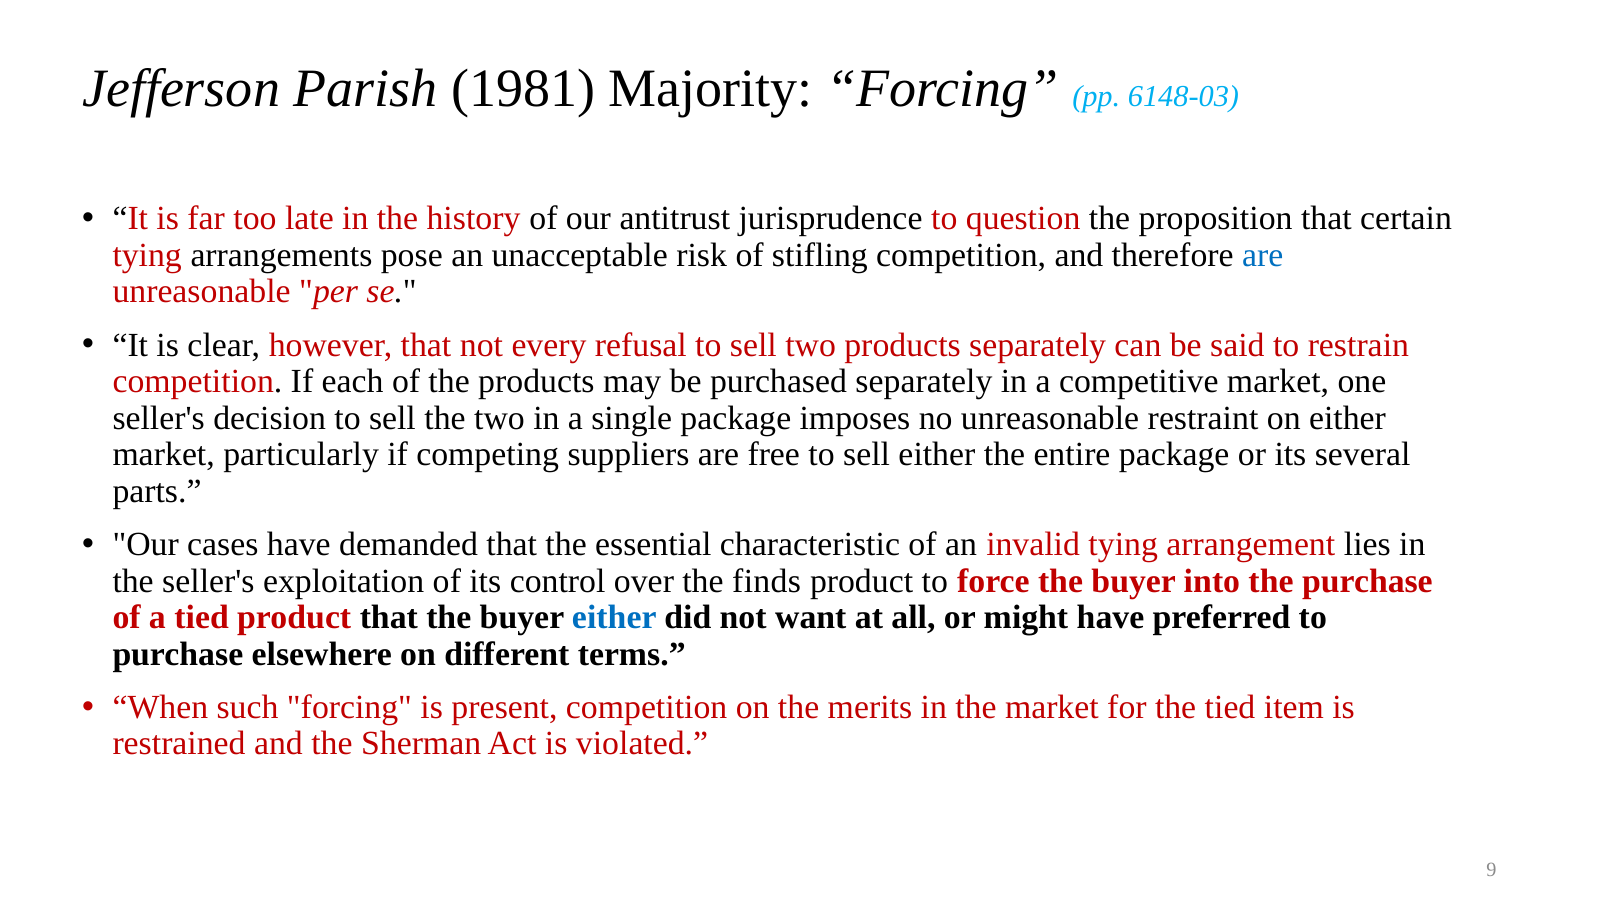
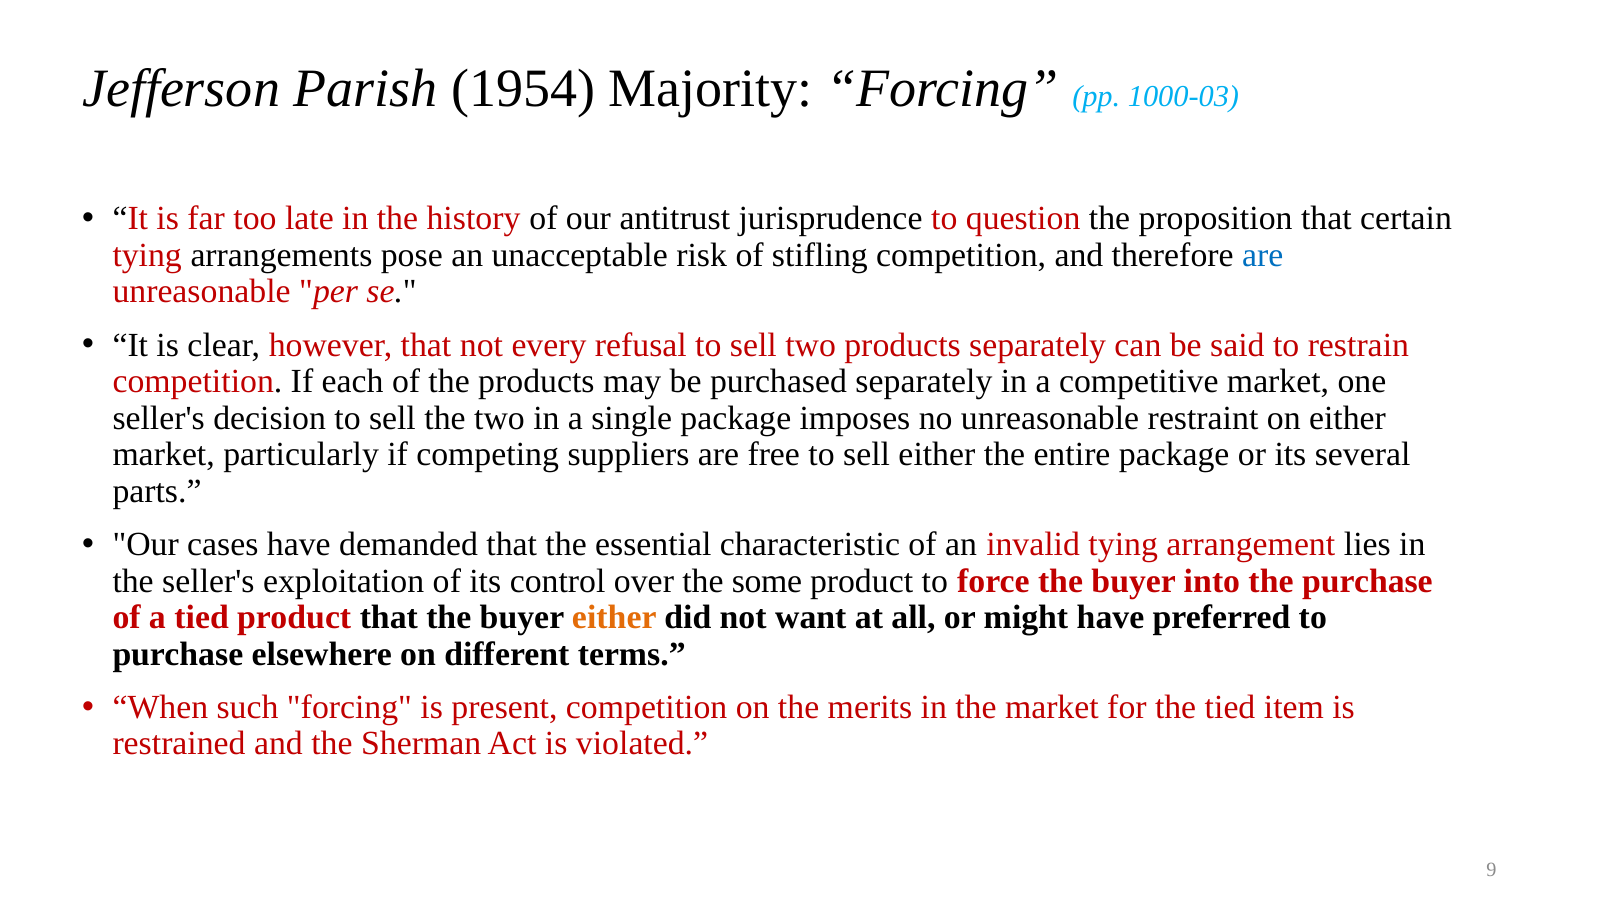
1981: 1981 -> 1954 (523, 89)
6148-03: 6148-03 -> 1000-03 (1183, 96)
finds: finds -> some (767, 581)
either colour: blue -> orange (614, 618)
